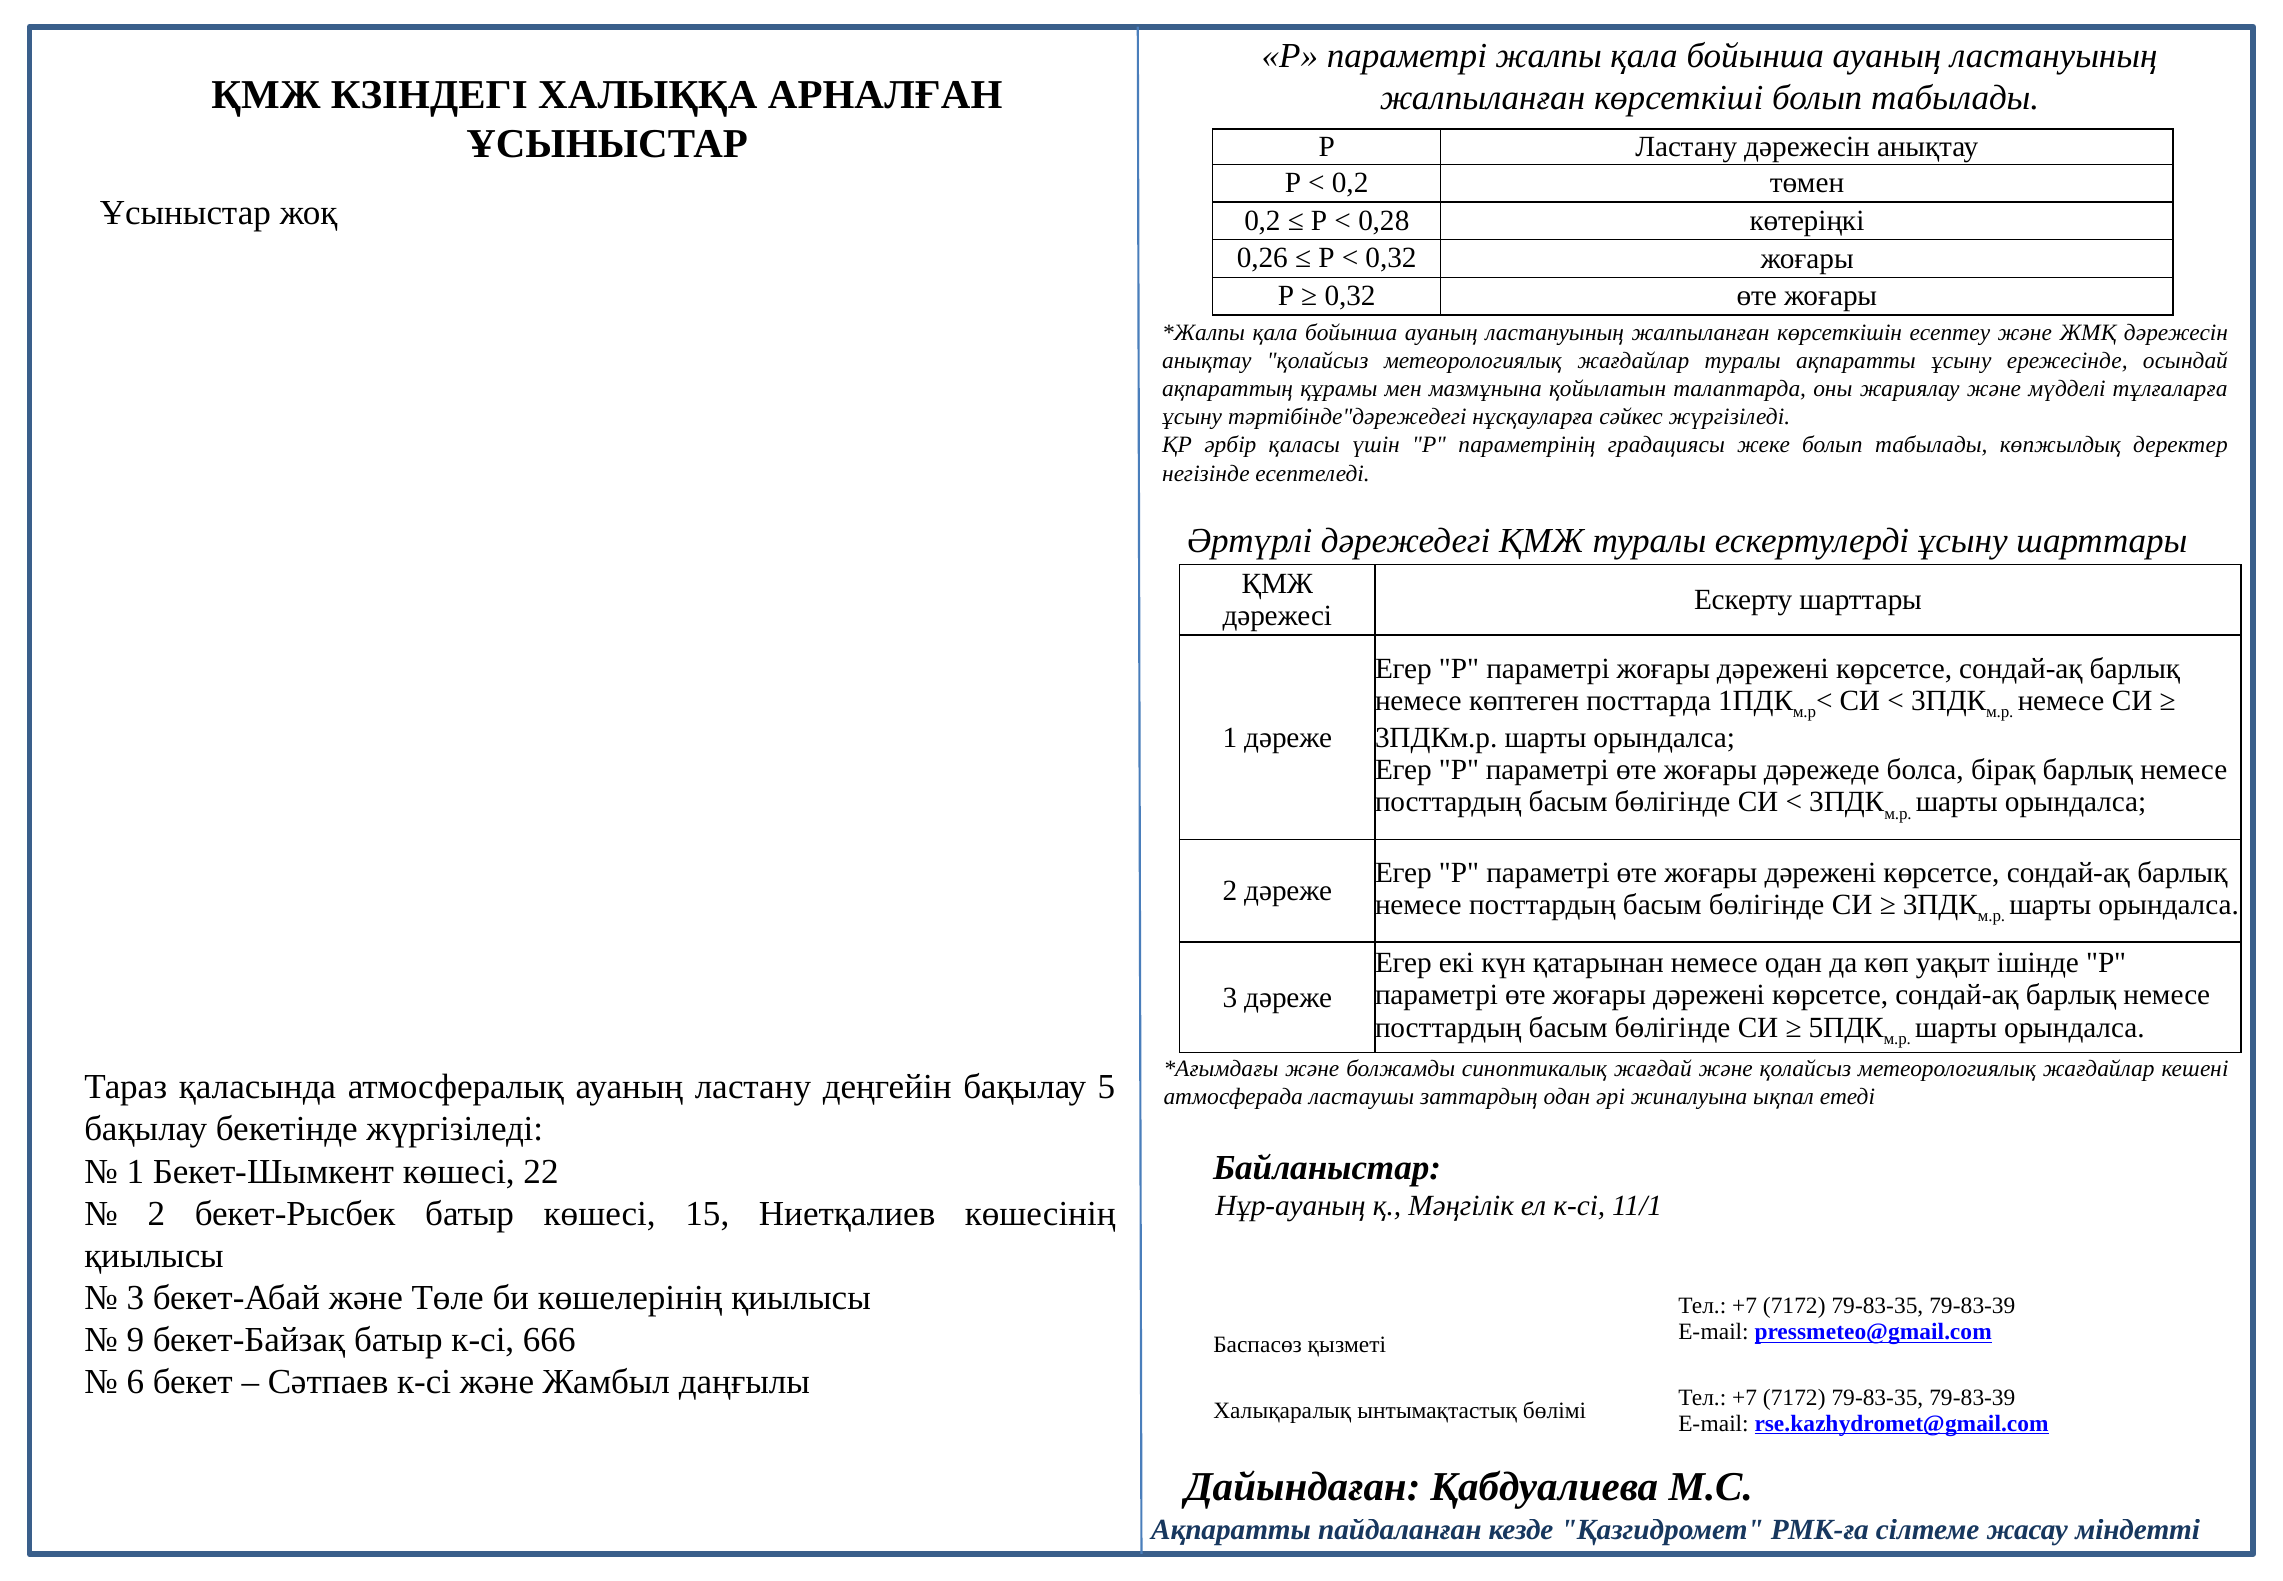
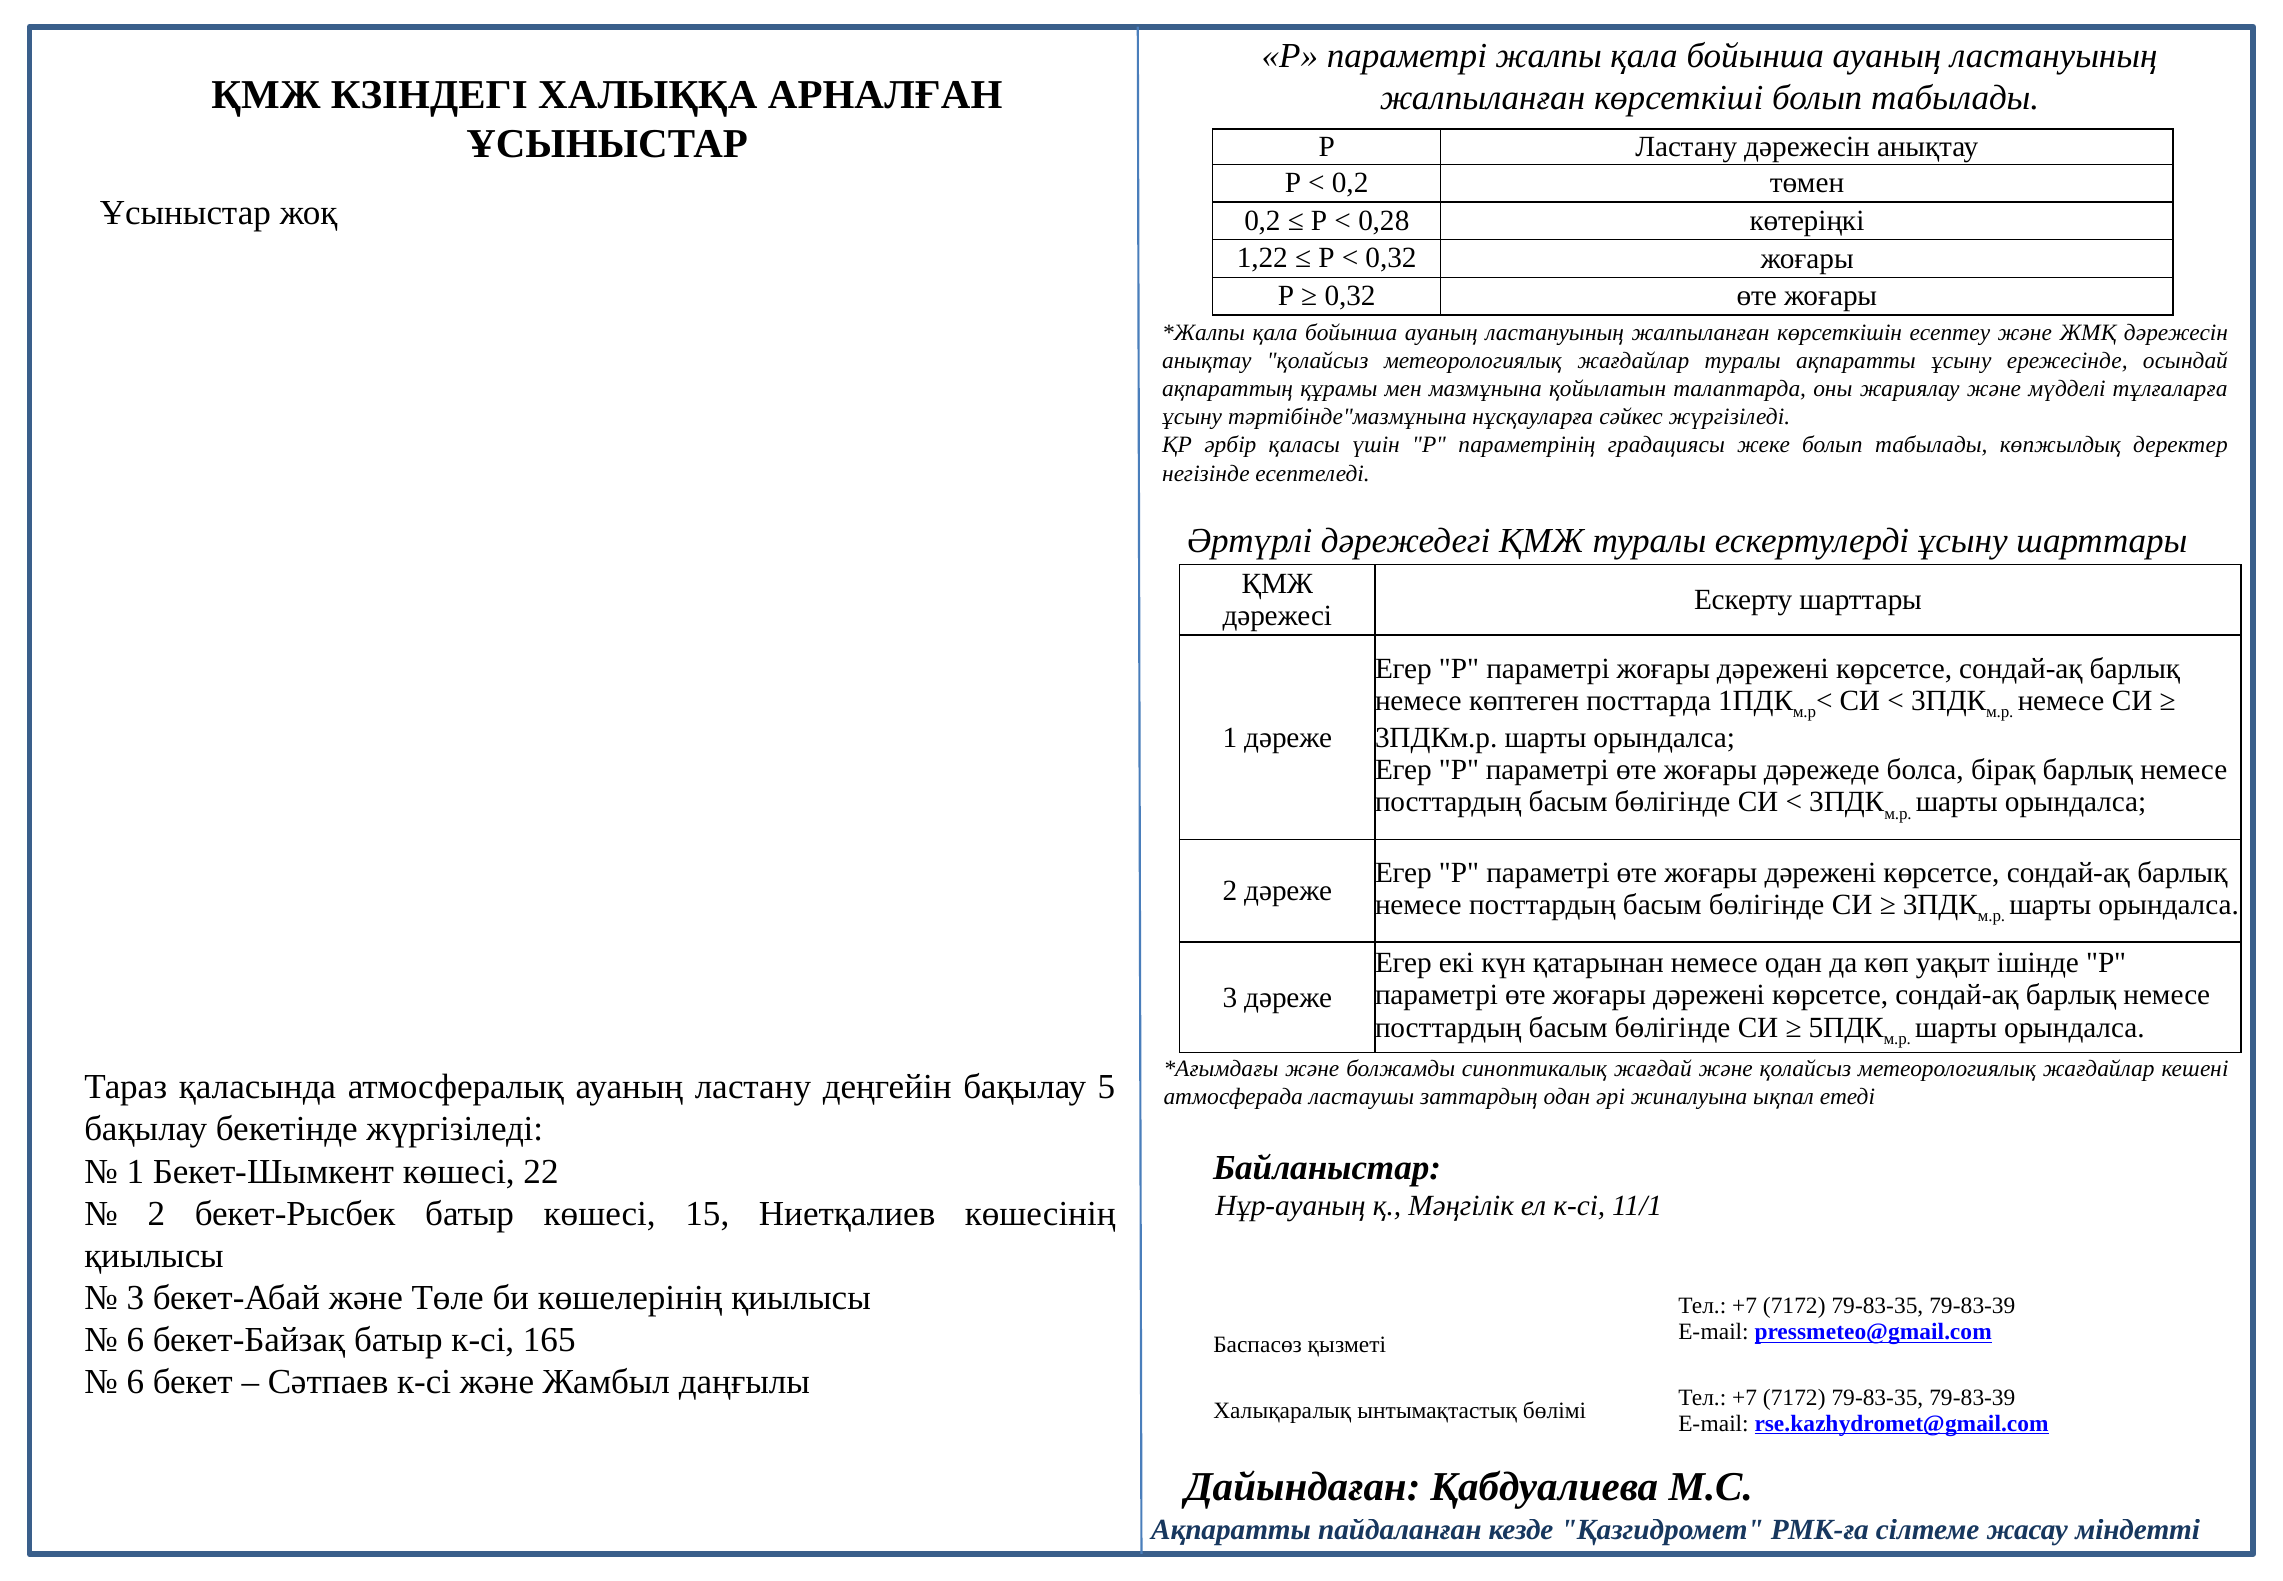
0,26: 0,26 -> 1,22 (1262, 258)
тәртібінде"дәрежедегі: тәртібінде"дәрежедегі -> тәртібінде"мазмұнына (1347, 417)
9: 9 -> 6 (135, 1340)
666: 666 -> 165 (549, 1340)
